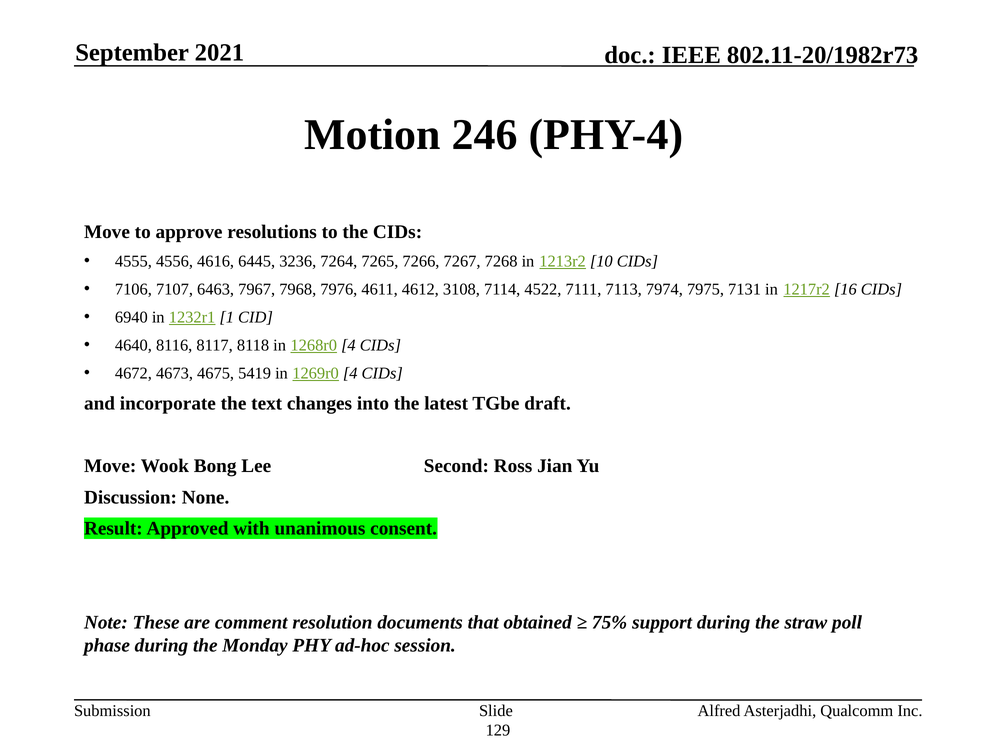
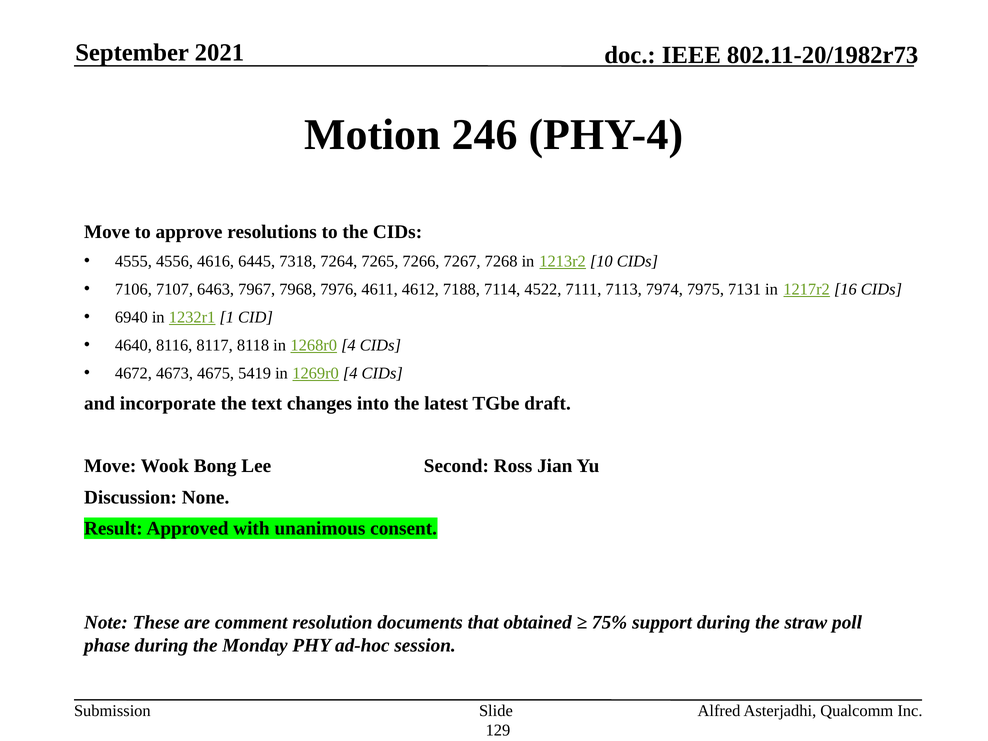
3236: 3236 -> 7318 (298, 261)
3108: 3108 -> 7188 (461, 289)
